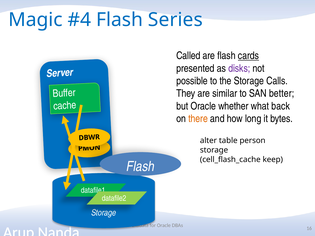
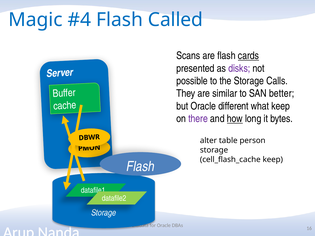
Series: Series -> Called (175, 20)
Called: Called -> Scans (188, 56)
whether: whether -> different (233, 106)
what back: back -> keep (281, 106)
there colour: orange -> purple (198, 119)
how underline: none -> present (235, 119)
